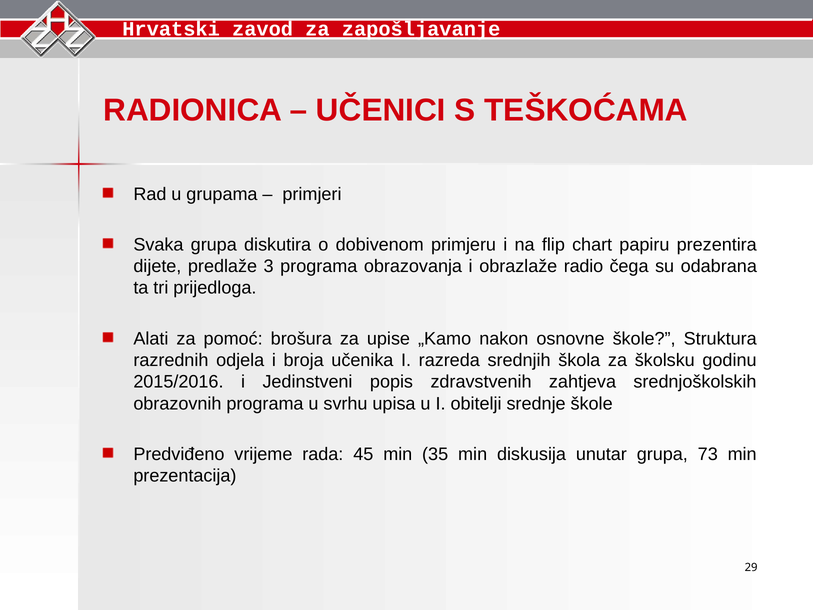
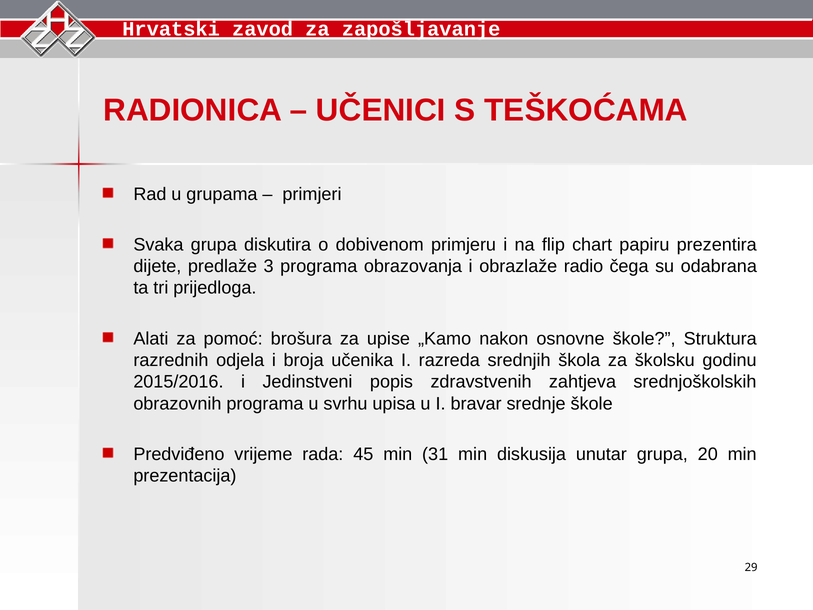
obitelji: obitelji -> bravar (476, 403)
35: 35 -> 31 (435, 454)
73: 73 -> 20 (708, 454)
